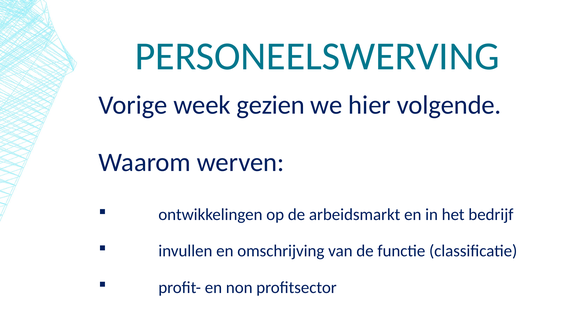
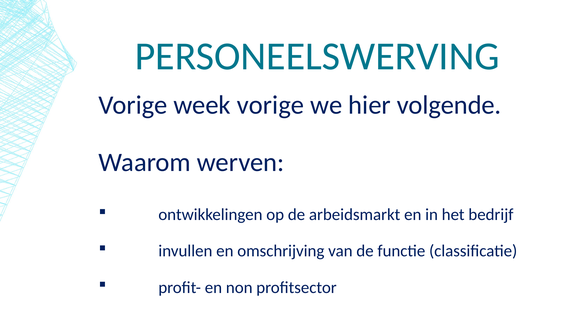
week gezien: gezien -> vorige (270, 105)
